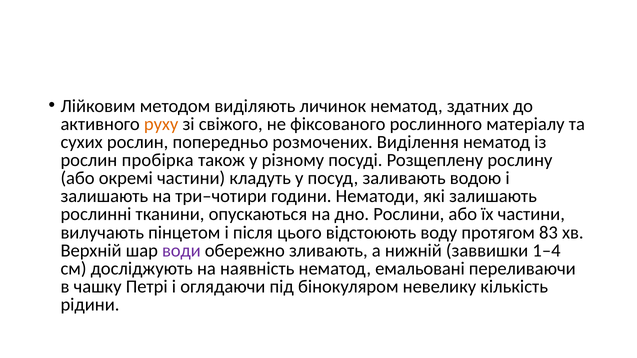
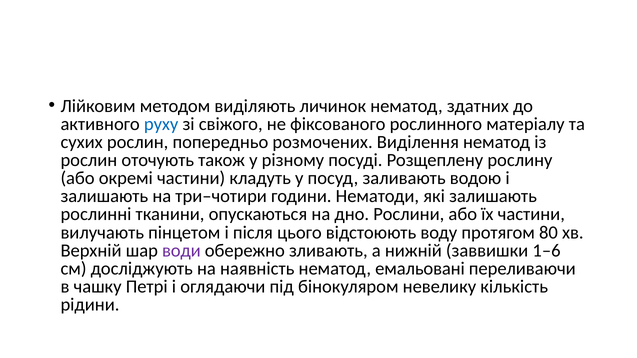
руху colour: orange -> blue (161, 124)
пробірка: пробірка -> оточують (158, 160)
83: 83 -> 80 (548, 233)
1–4: 1–4 -> 1–6 (547, 251)
